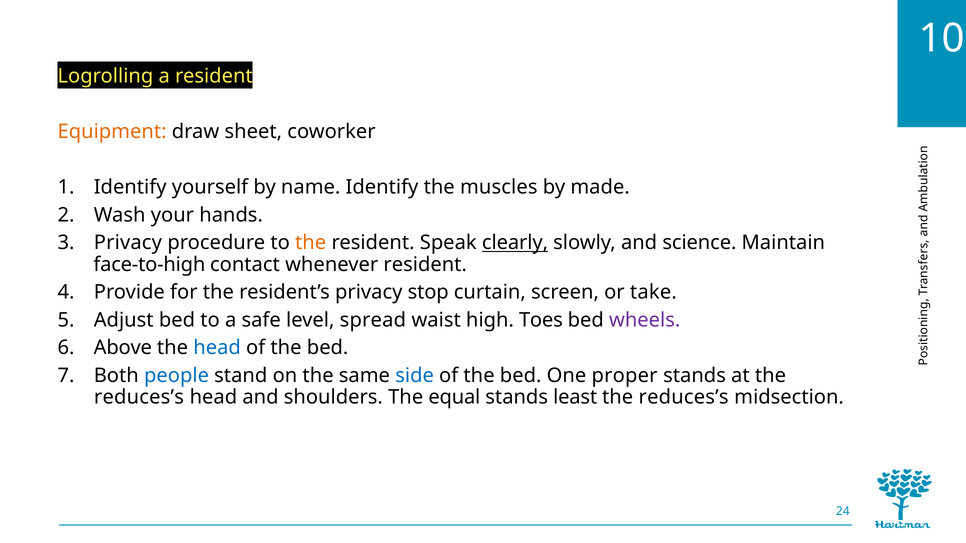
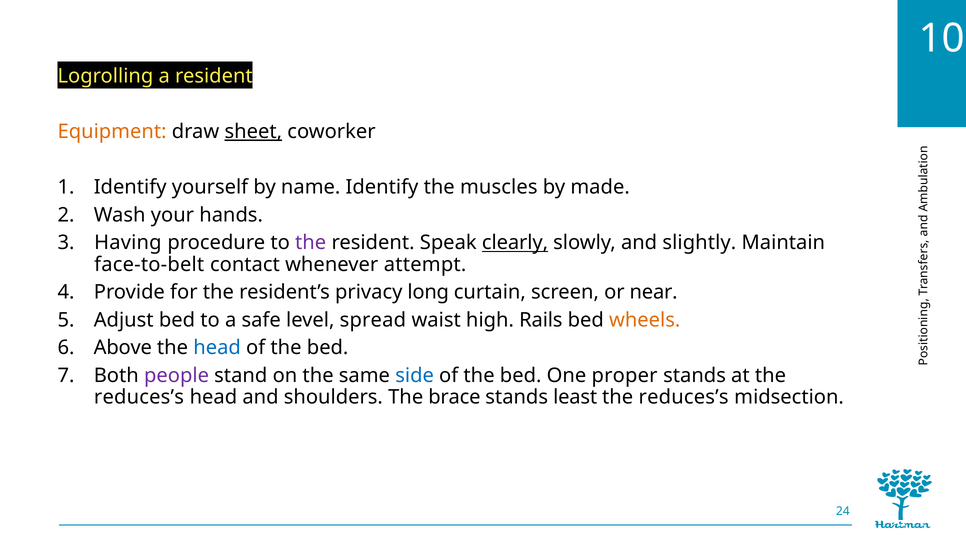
sheet underline: none -> present (253, 132)
Privacy: Privacy -> Having (128, 243)
the colour: orange -> purple (311, 243)
science: science -> slightly (699, 243)
face-to-high: face-to-high -> face-to-belt (149, 265)
whenever resident: resident -> attempt (425, 265)
stop: stop -> long (428, 292)
take: take -> near (654, 292)
Toes: Toes -> Rails (541, 320)
wheels colour: purple -> orange (645, 320)
people colour: blue -> purple (177, 376)
equal: equal -> brace (454, 397)
